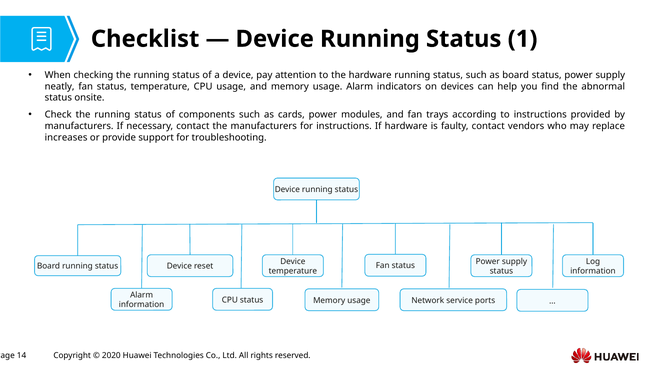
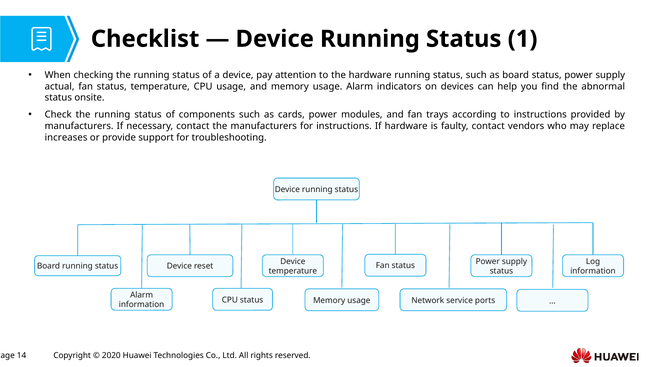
neatly: neatly -> actual (60, 86)
